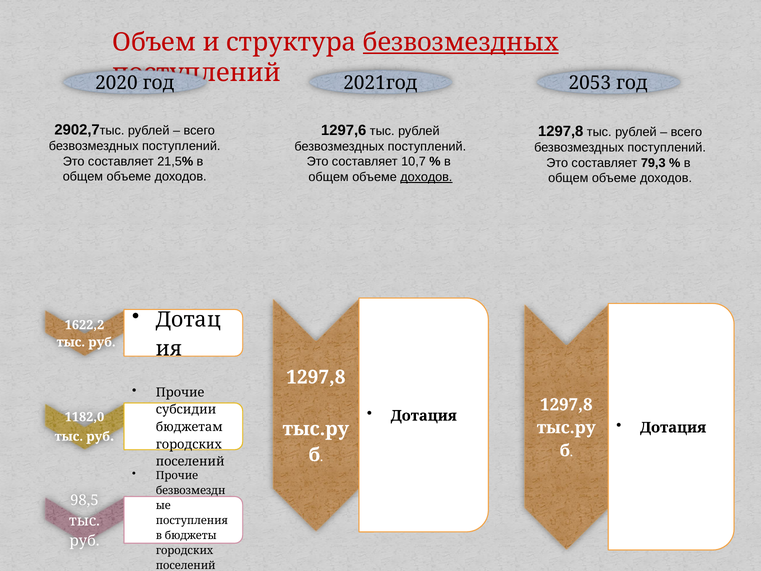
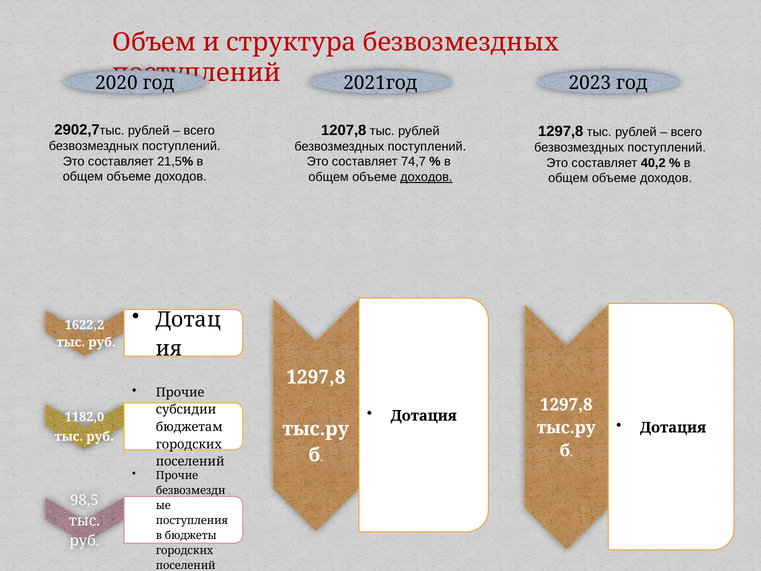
безвозмездных underline: present -> none (461, 42)
2053: 2053 -> 2023 (590, 83)
1297,6: 1297,6 -> 1207,8 (344, 130)
10,7: 10,7 -> 74,7 (413, 162)
79,3: 79,3 -> 40,2 (653, 163)
